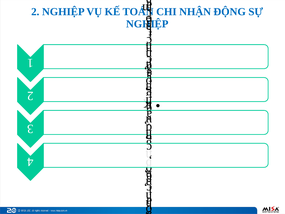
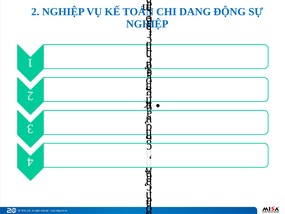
NHẬN: NHẬN -> DANG (195, 12)
